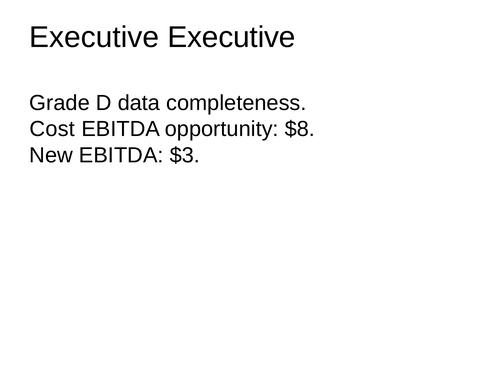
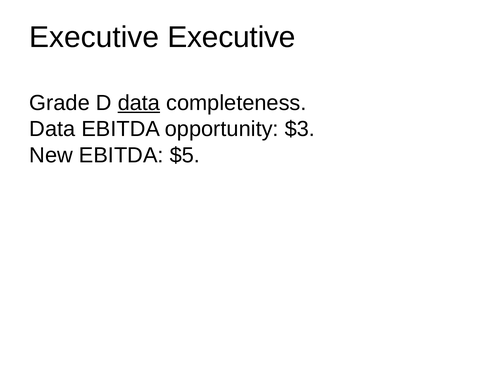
data underline: none -> present (139, 103)
Cost: Cost -> Data (52, 129)
$8: $8 -> $3 (300, 129)
$3: $3 -> $5 (185, 155)
